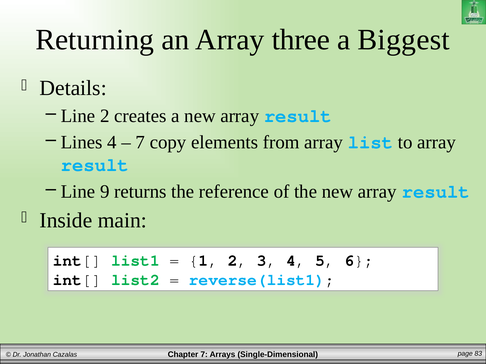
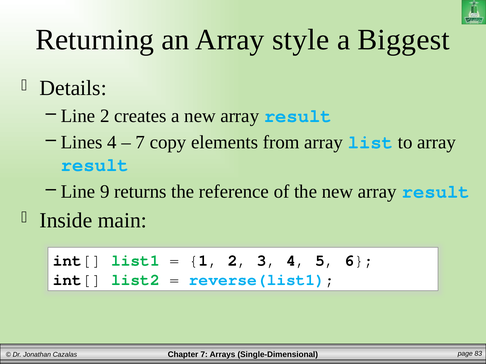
three: three -> style (301, 40)
